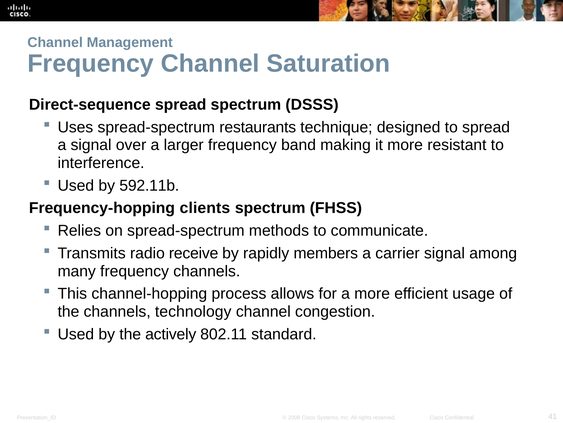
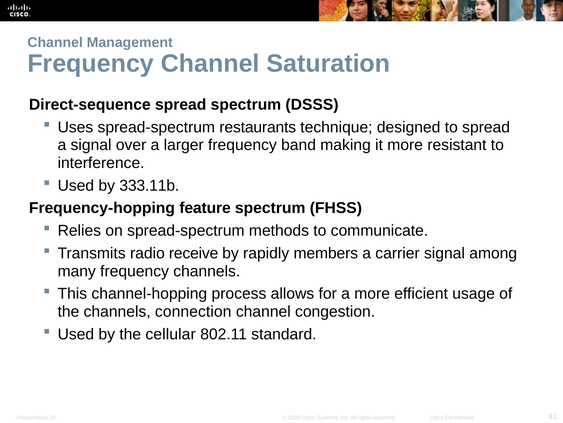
592.11b: 592.11b -> 333.11b (149, 185)
clients: clients -> feature (205, 208)
technology: technology -> connection (193, 311)
actively: actively -> cellular (171, 334)
